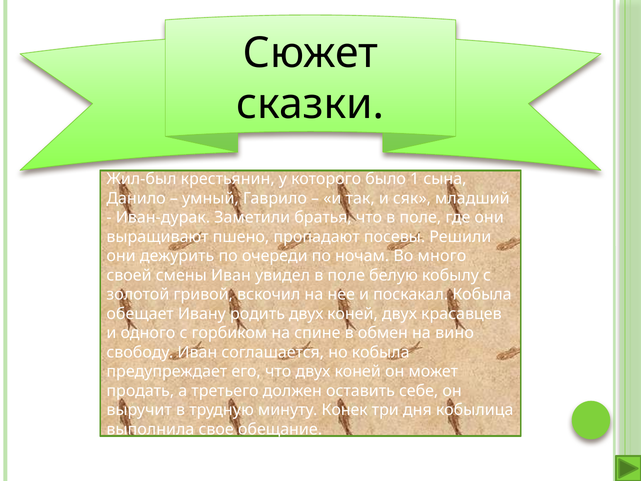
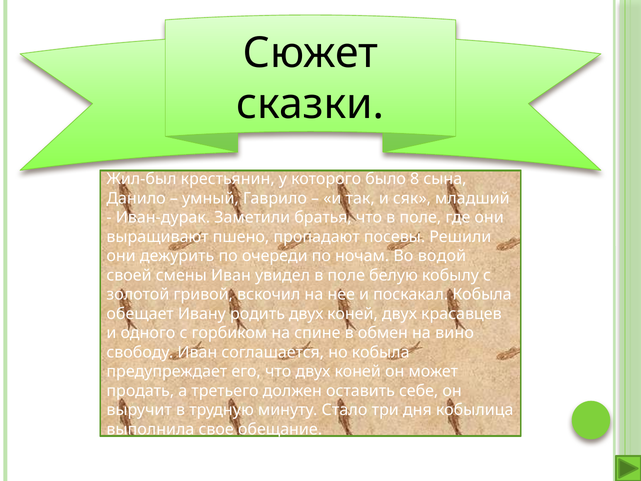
1: 1 -> 8 (415, 179)
много: много -> водой (442, 256)
Конек: Конек -> Стало (345, 410)
